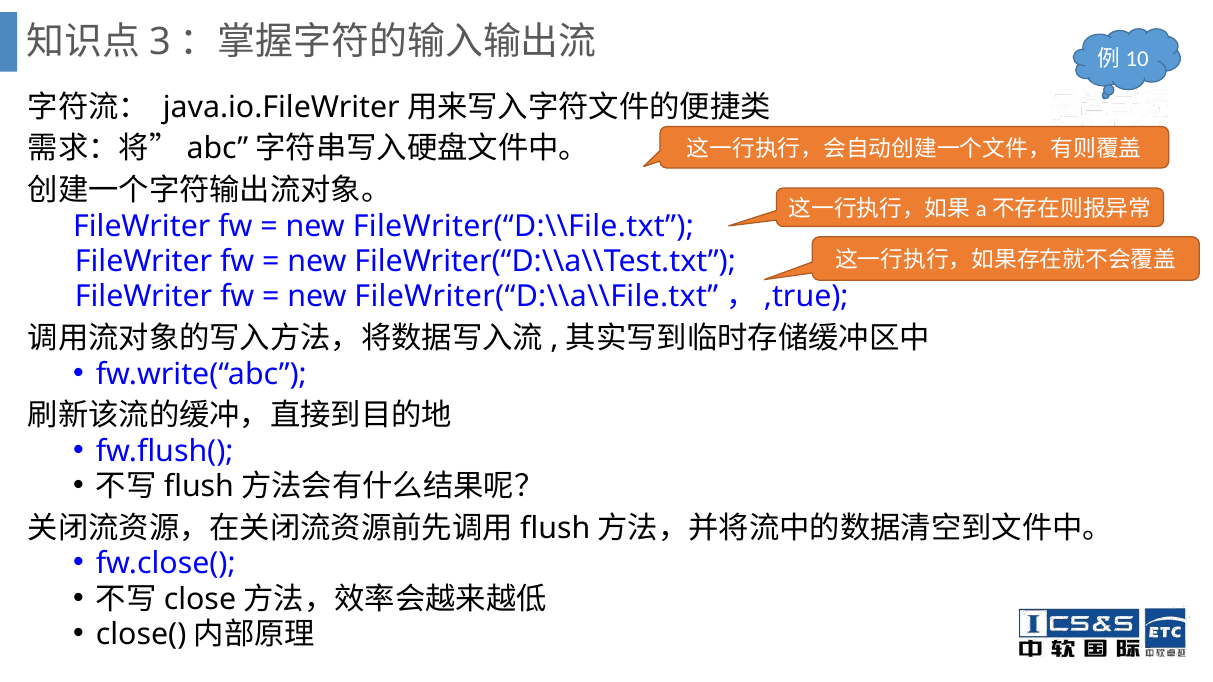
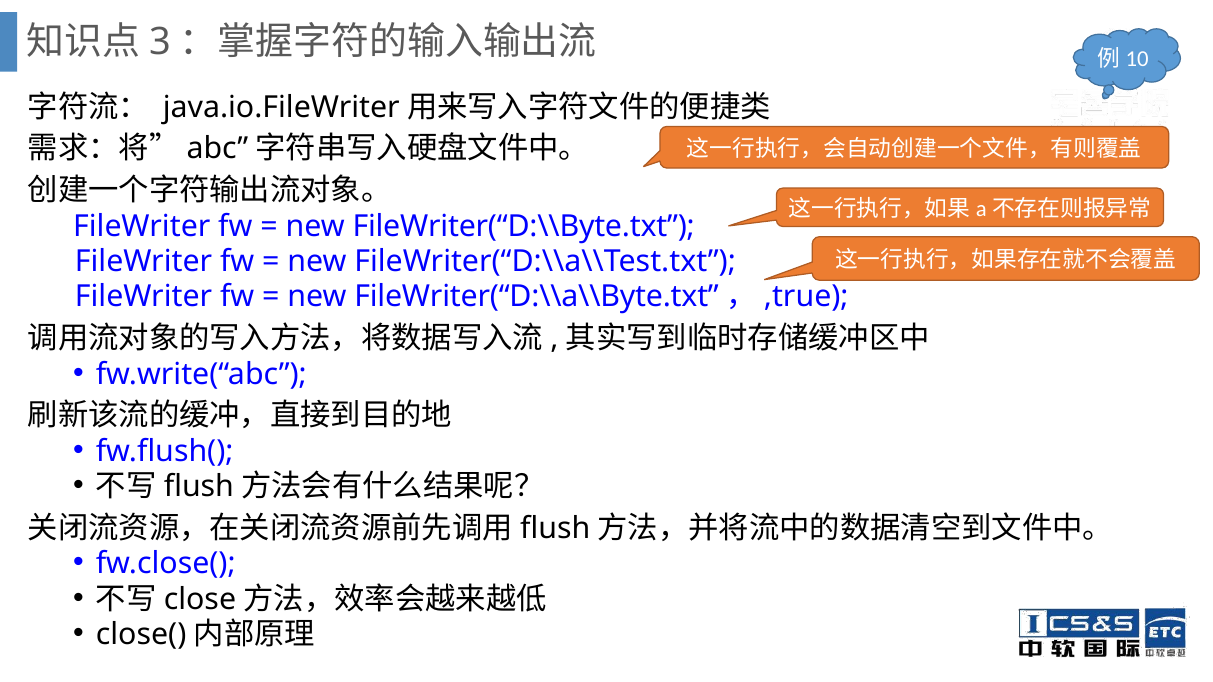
FileWriter(“D:\\File.txt: FileWriter(“D:\\File.txt -> FileWriter(“D:\\Byte.txt (524, 226)
FileWriter(“D:\\a\\File.txt: FileWriter(“D:\\a\\File.txt -> FileWriter(“D:\\a\\Byte.txt (537, 297)
